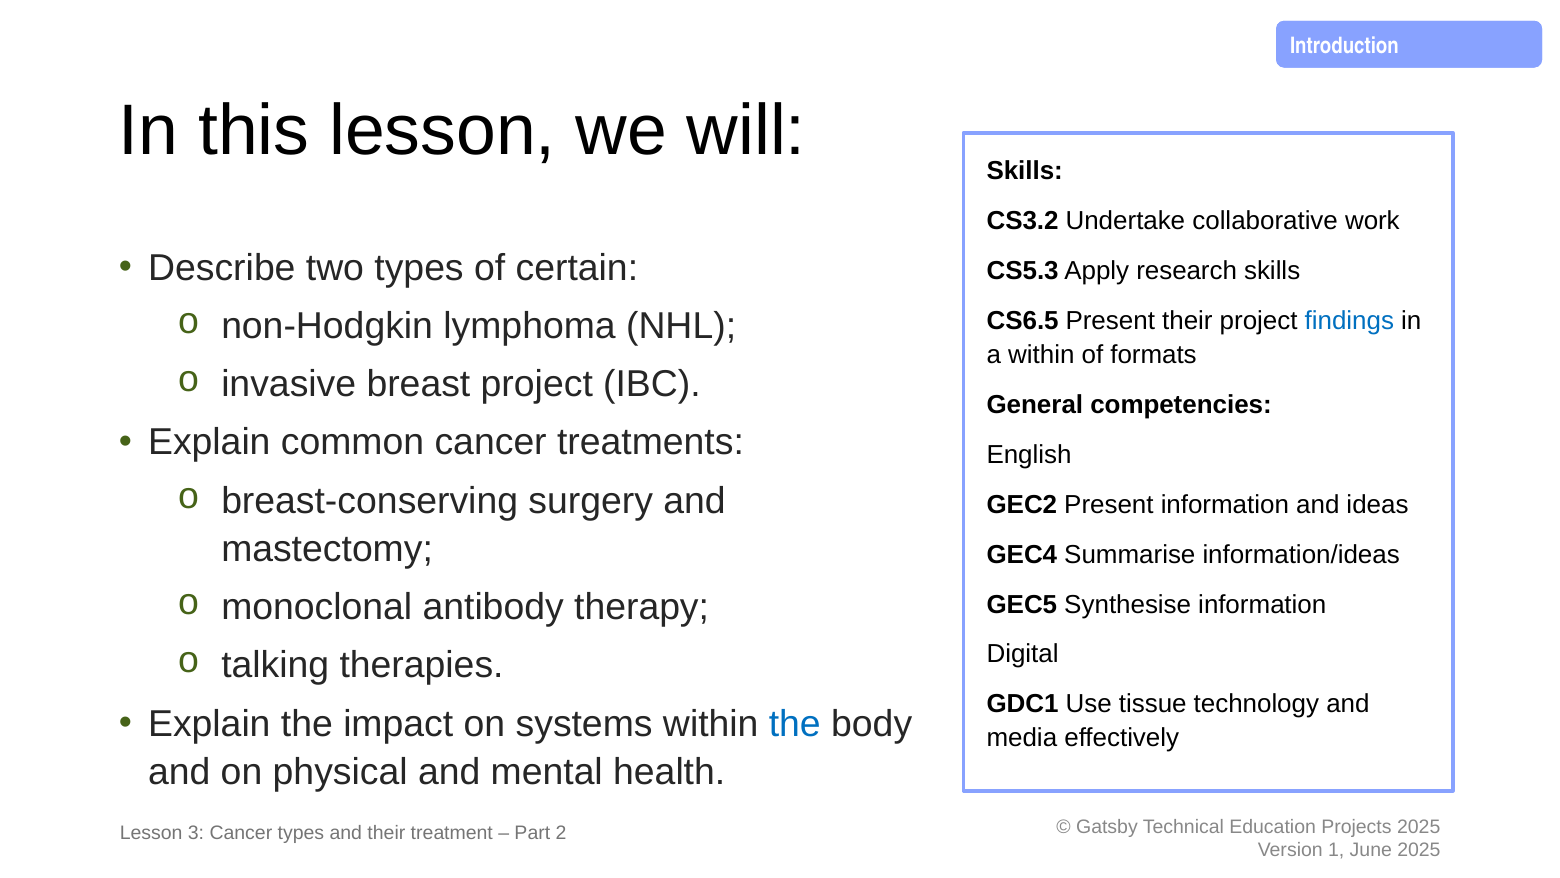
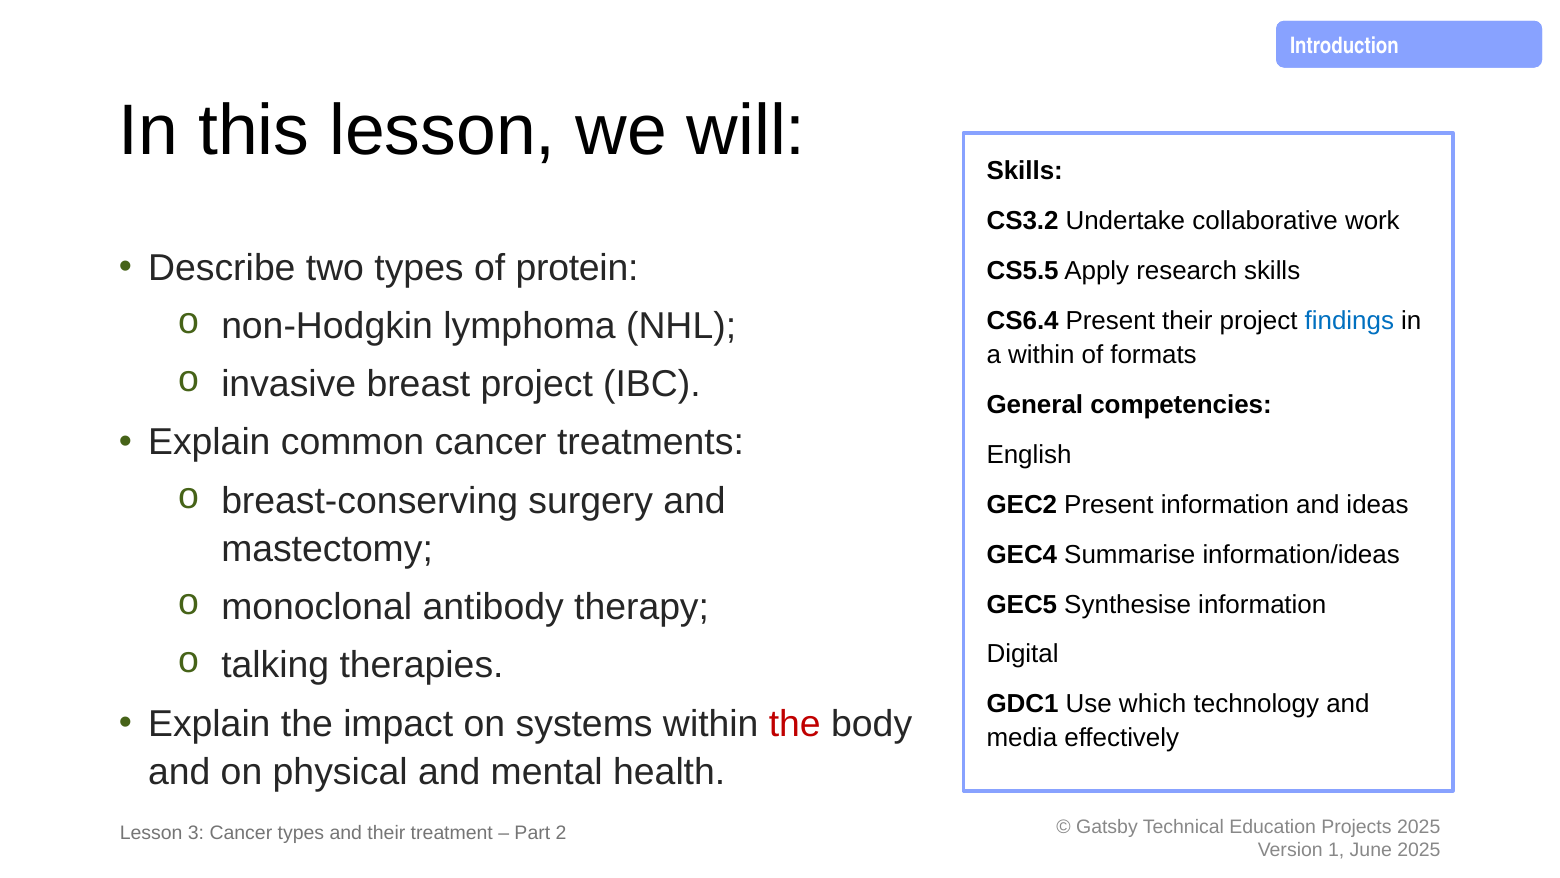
certain: certain -> protein (577, 268)
CS5.3: CS5.3 -> CS5.5 (1023, 271)
CS6.5: CS6.5 -> CS6.4 (1023, 321)
tissue: tissue -> which (1153, 704)
the colour: blue -> red (795, 723)
